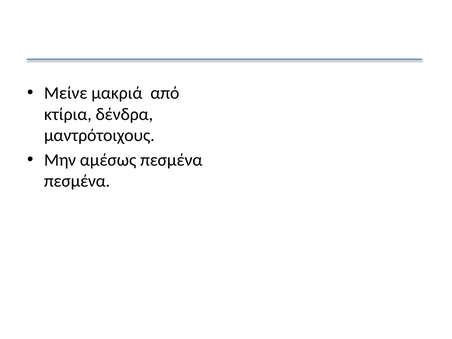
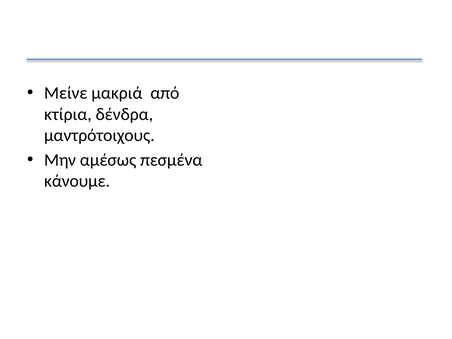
πεσμένα: πεσμένα -> κάνουμε (77, 181)
